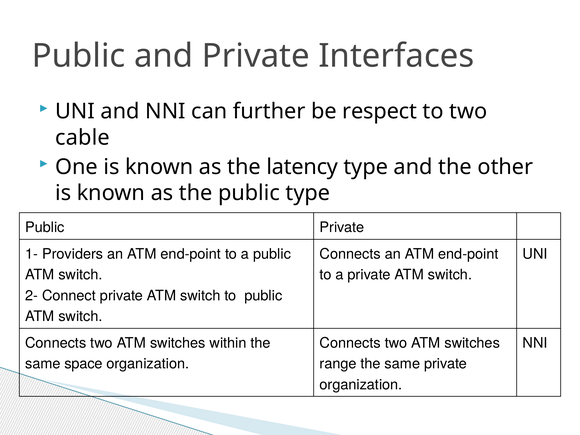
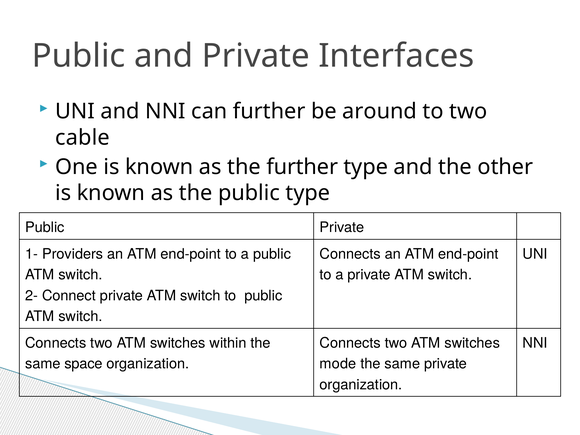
respect: respect -> around (380, 111)
the latency: latency -> further (302, 167)
range: range -> mode (338, 364)
